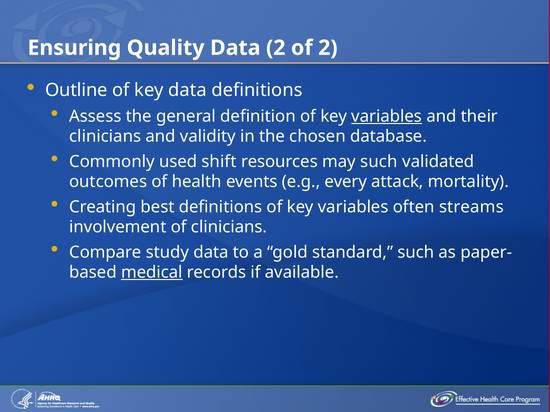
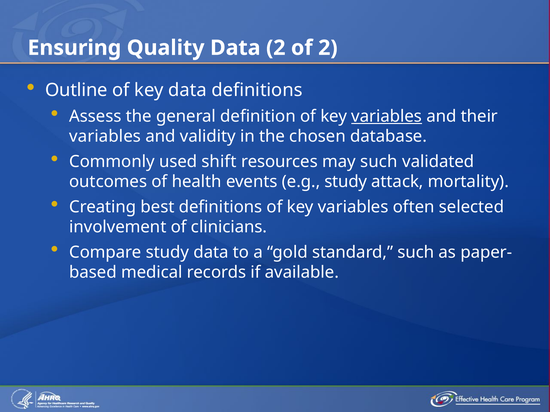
clinicians: clinicians -> variables (105, 137)
e.g every: every -> study (346, 182)
streams: streams -> selected (472, 207)
medical underline: present -> none (152, 273)
